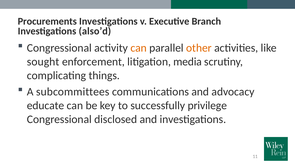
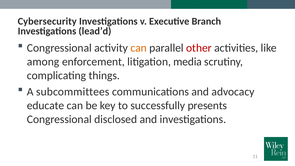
Procurements: Procurements -> Cybersecurity (47, 21)
also’d: also’d -> lead’d (95, 31)
other colour: orange -> red (199, 48)
sought: sought -> among (43, 62)
privilege: privilege -> presents (207, 105)
